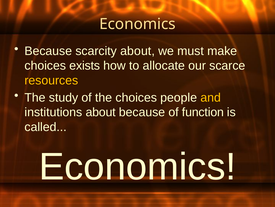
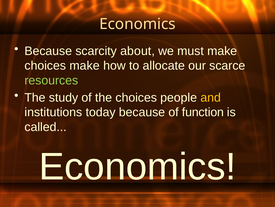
choices exists: exists -> make (85, 65)
resources colour: yellow -> light green (51, 80)
institutions about: about -> today (101, 112)
